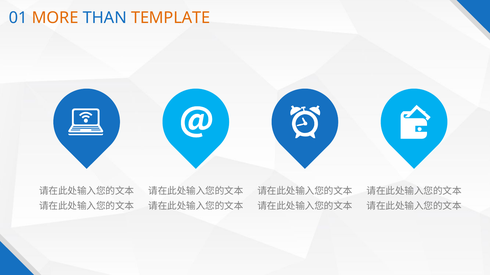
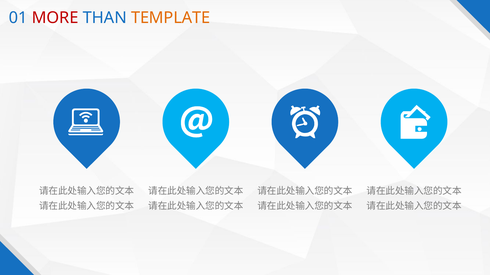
MORE colour: orange -> red (55, 18)
